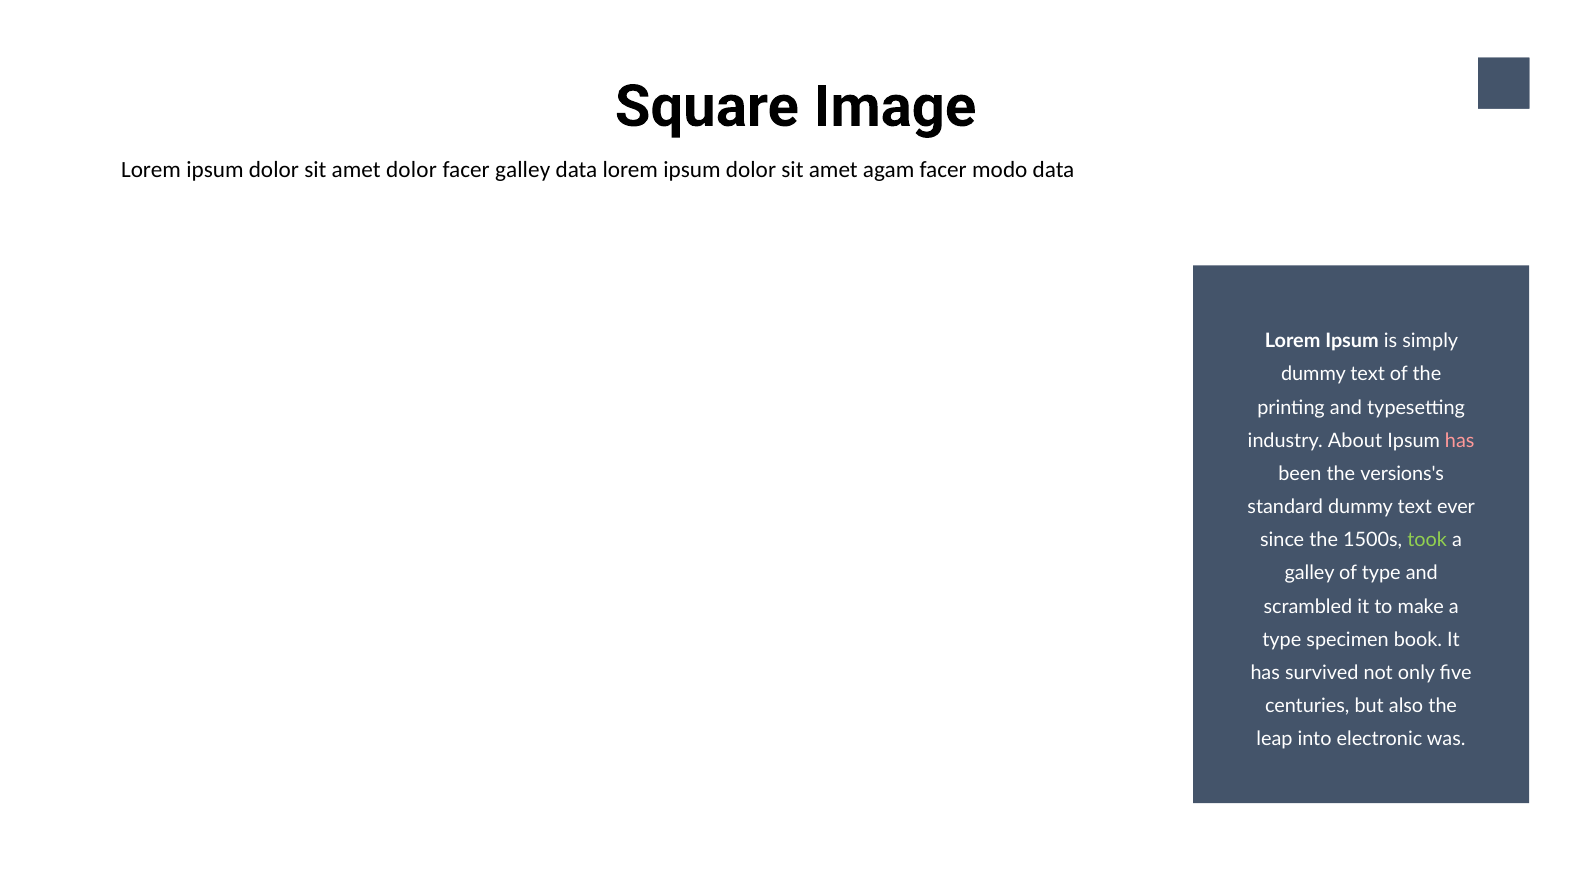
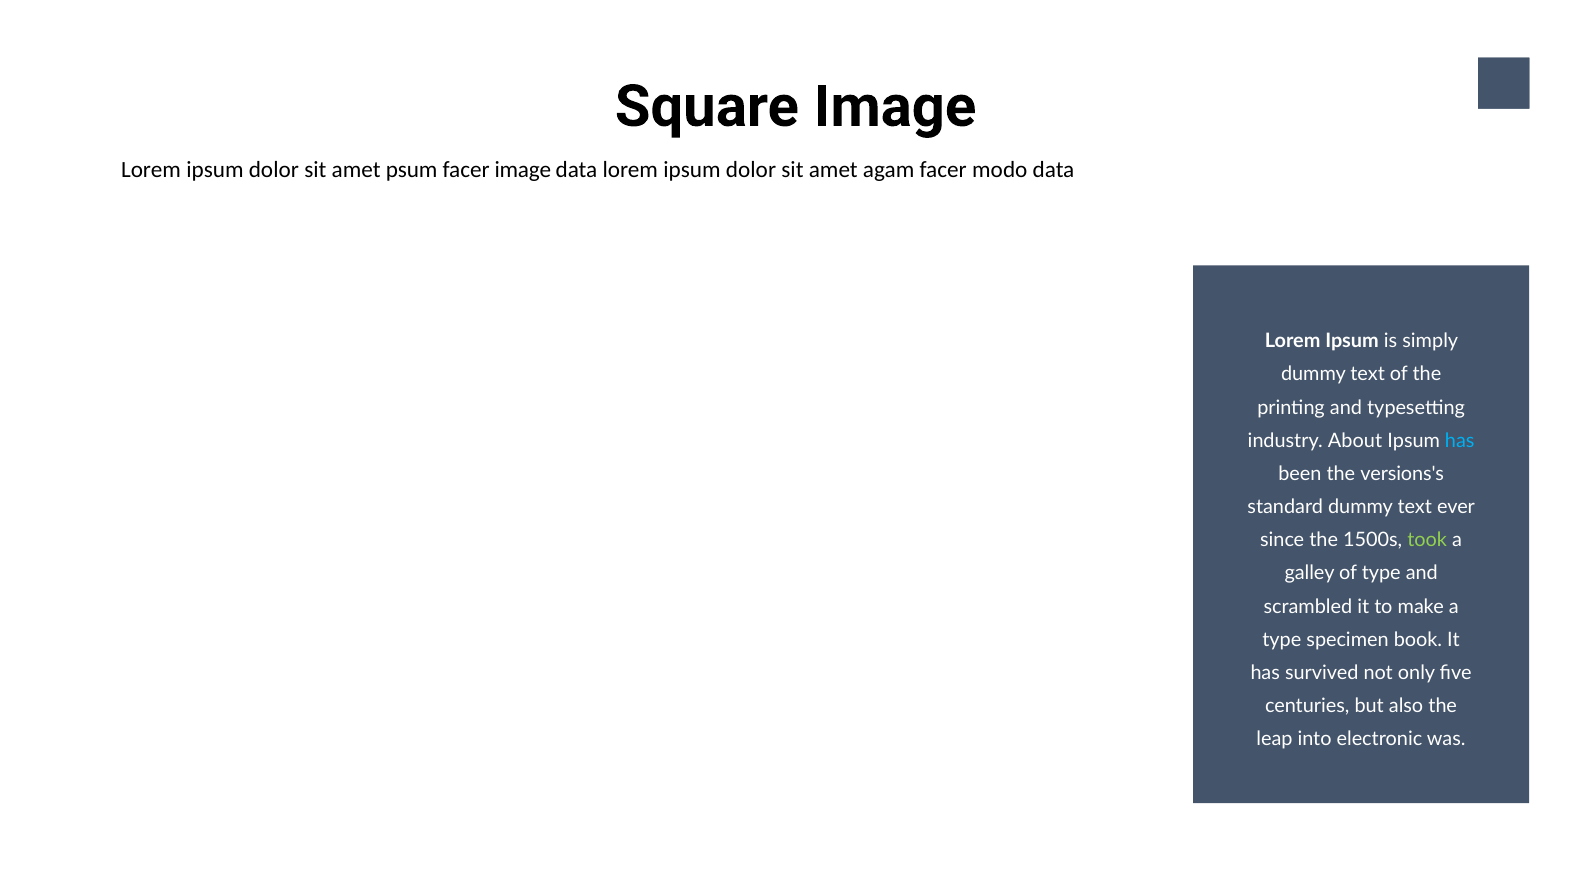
amet dolor: dolor -> psum (412, 170)
facer galley: galley -> image (523, 170)
has colour: pink -> light blue (1460, 441)
